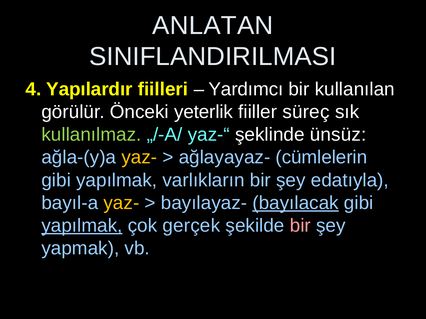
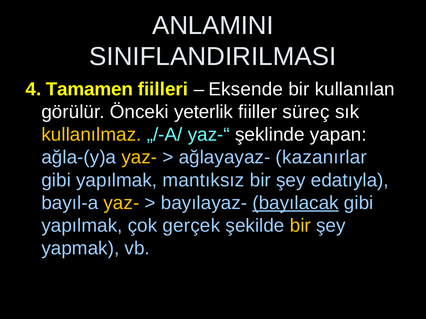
ANLATAN: ANLATAN -> ANLAMINI (213, 26)
Yapılardır: Yapılardır -> Tamamen (89, 89)
Yardımcı: Yardımcı -> Eksende (246, 89)
kullanılmaz colour: light green -> yellow (91, 135)
ünsüz: ünsüz -> yapan (338, 135)
cümlelerin: cümlelerin -> kazanırlar (321, 158)
varlıkların: varlıkların -> mantıksız (203, 180)
yapılmak underline: present -> none (82, 226)
bir colour: pink -> yellow (300, 226)
